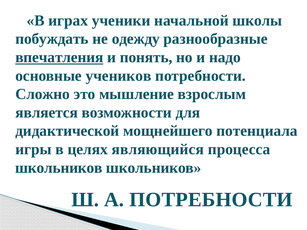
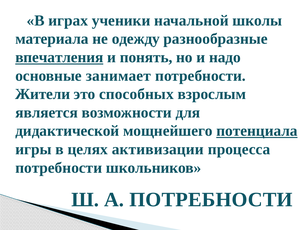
побуждать: побуждать -> материала (52, 39)
учеников: учеников -> занимает (118, 76)
Сложно: Сложно -> Жители (43, 94)
мышление: мышление -> способных (136, 94)
потенциала underline: none -> present (257, 131)
являющийся: являющийся -> активизации (158, 149)
школьников: школьников -> потребности (59, 168)
